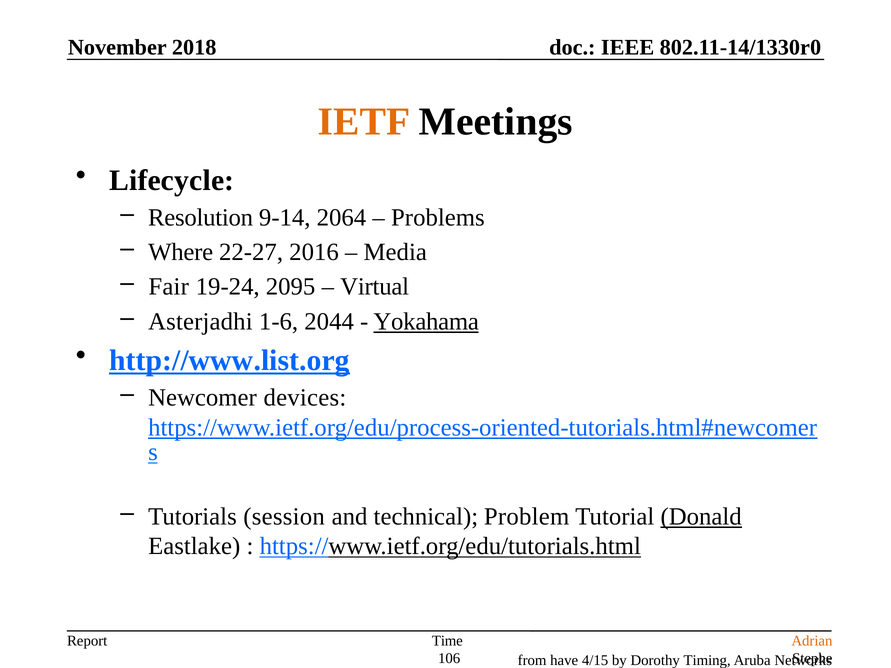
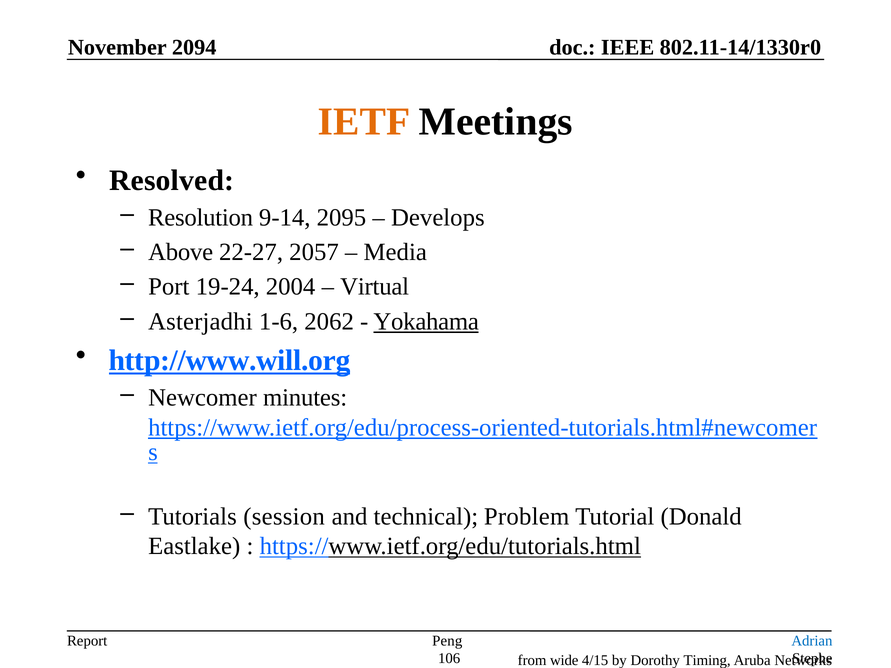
2018: 2018 -> 2094 (194, 48)
Lifecycle: Lifecycle -> Resolved (172, 180)
2064: 2064 -> 2095 (341, 218)
Problems: Problems -> Develops (438, 218)
Where: Where -> Above (181, 252)
2016: 2016 -> 2057 (314, 252)
Fair: Fair -> Port (169, 287)
2095: 2095 -> 2004 (291, 287)
2044: 2044 -> 2062 (329, 322)
http://www.list.org: http://www.list.org -> http://www.will.org (230, 361)
devices: devices -> minutes (305, 398)
Donald underline: present -> none (701, 517)
Adrian colour: orange -> blue (812, 641)
Time: Time -> Peng (447, 641)
have: have -> wide (564, 660)
